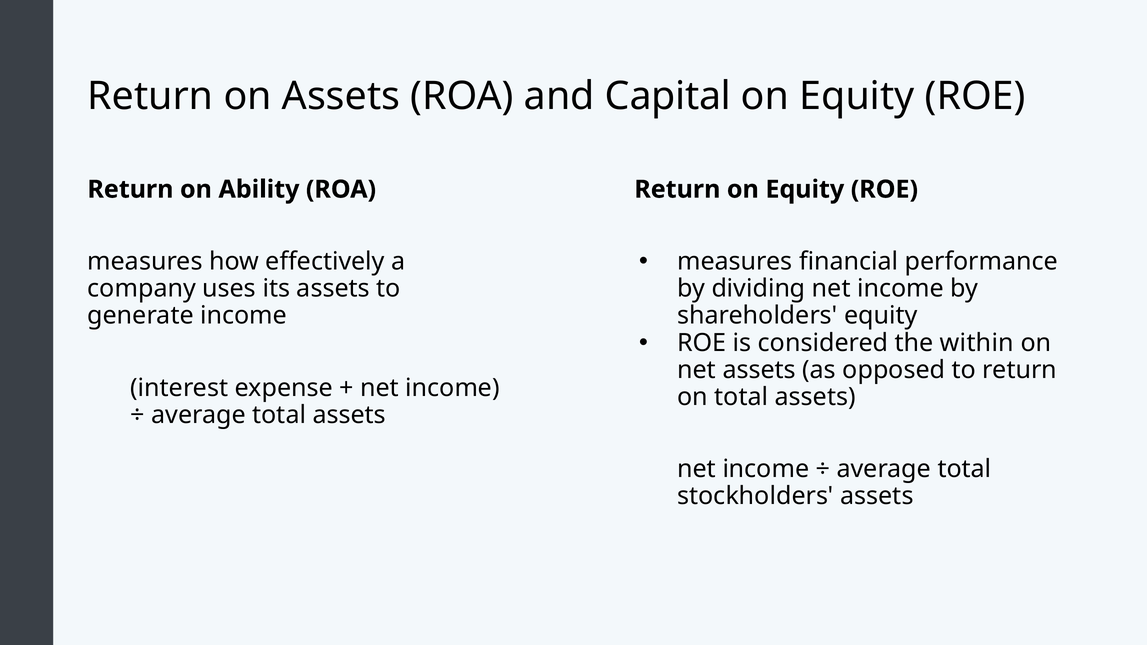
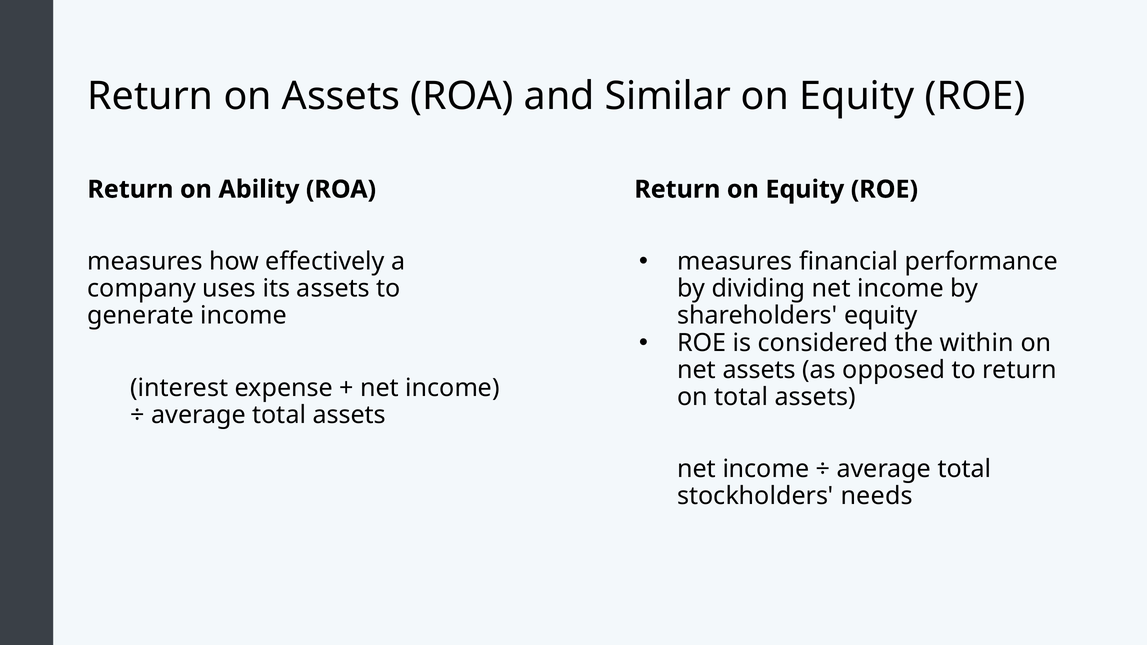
Capital: Capital -> Similar (668, 96)
stockholders assets: assets -> needs (877, 496)
